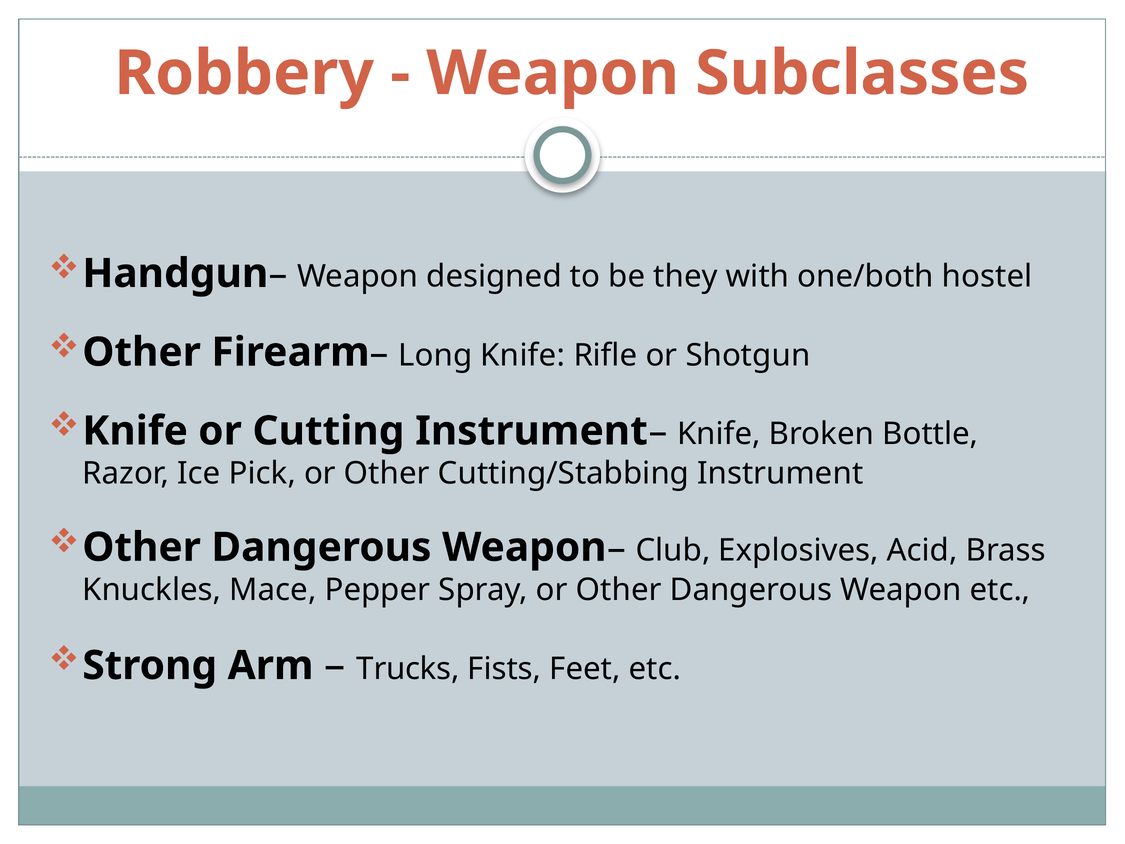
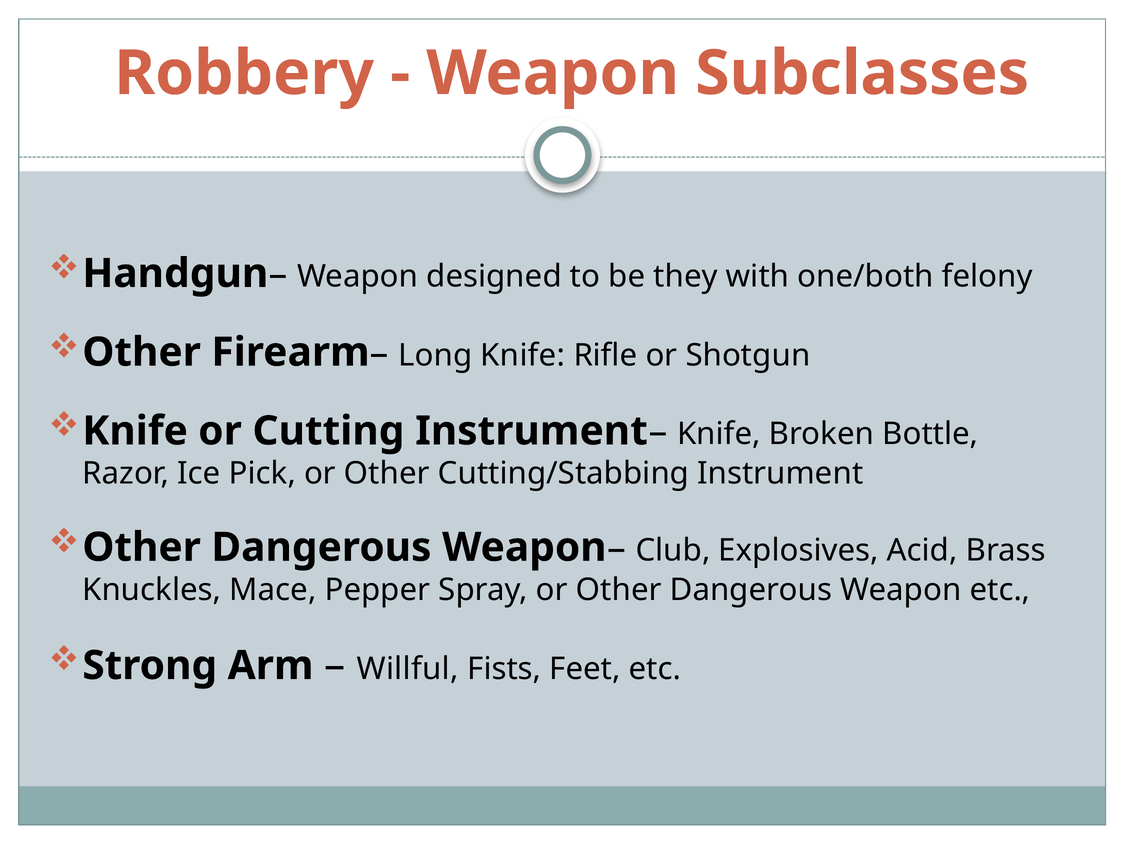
hostel: hostel -> felony (987, 277)
Trucks: Trucks -> Willful (408, 668)
